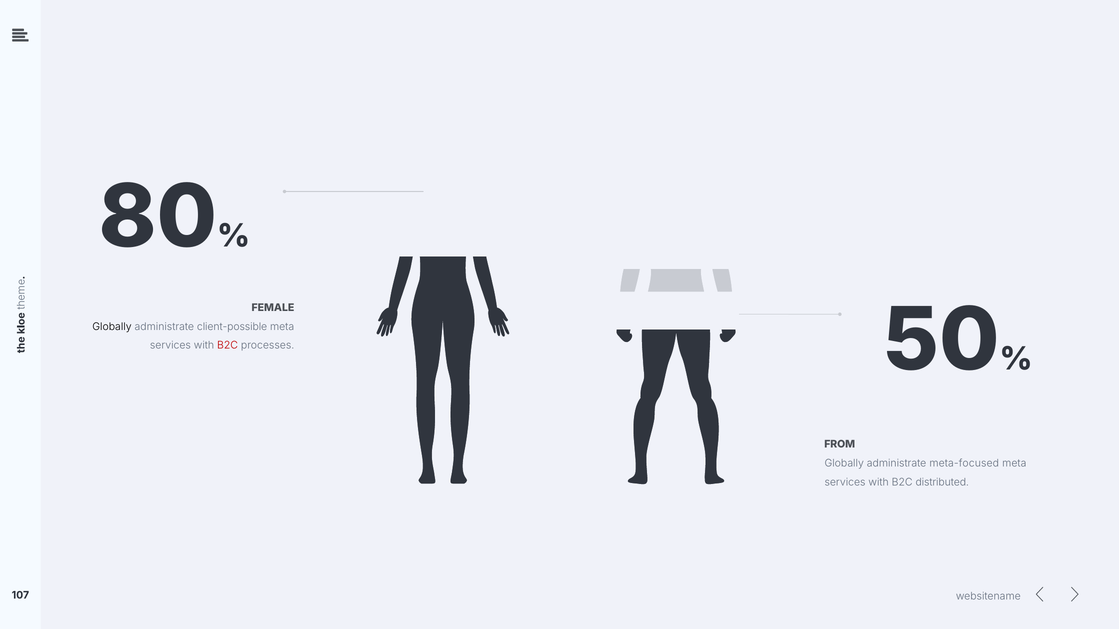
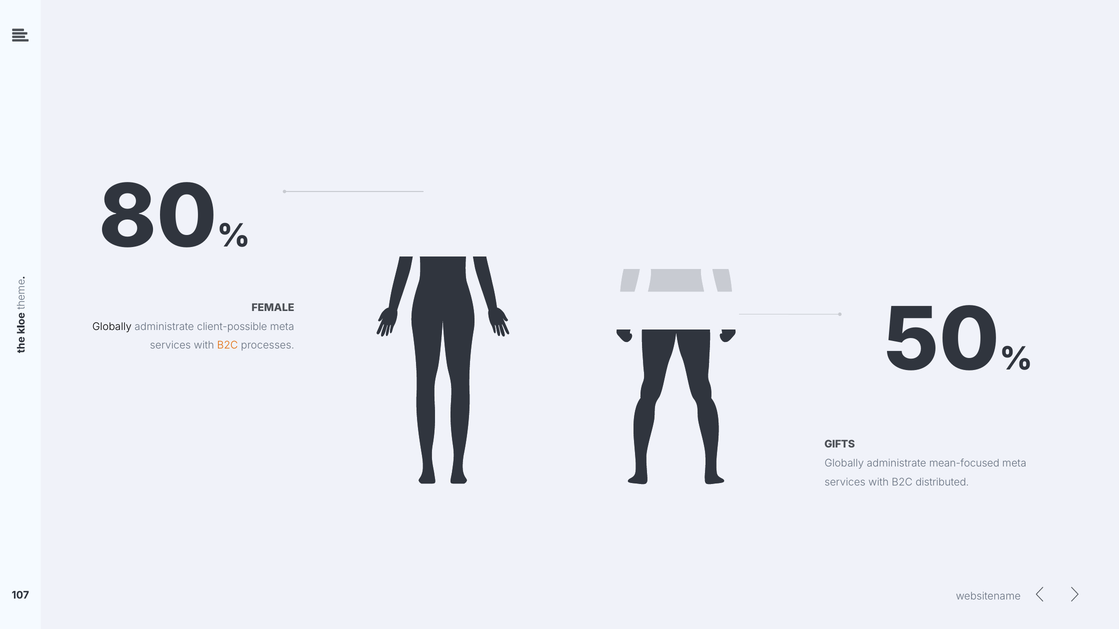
B2C colour: red -> orange (228, 346)
FROM: FROM -> GIFTS (840, 445)
meta-focused: meta-focused -> mean-focused (964, 464)
